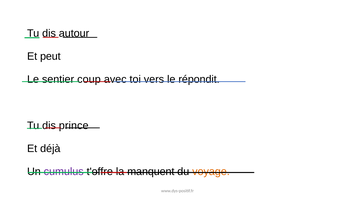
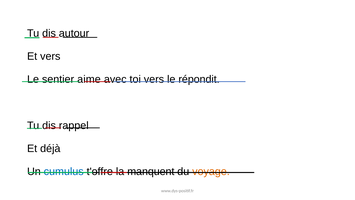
Et peut: peut -> vers (50, 56)
coup: coup -> aime (89, 79)
prince: prince -> rappel (74, 125)
cumulus colour: purple -> blue (64, 171)
